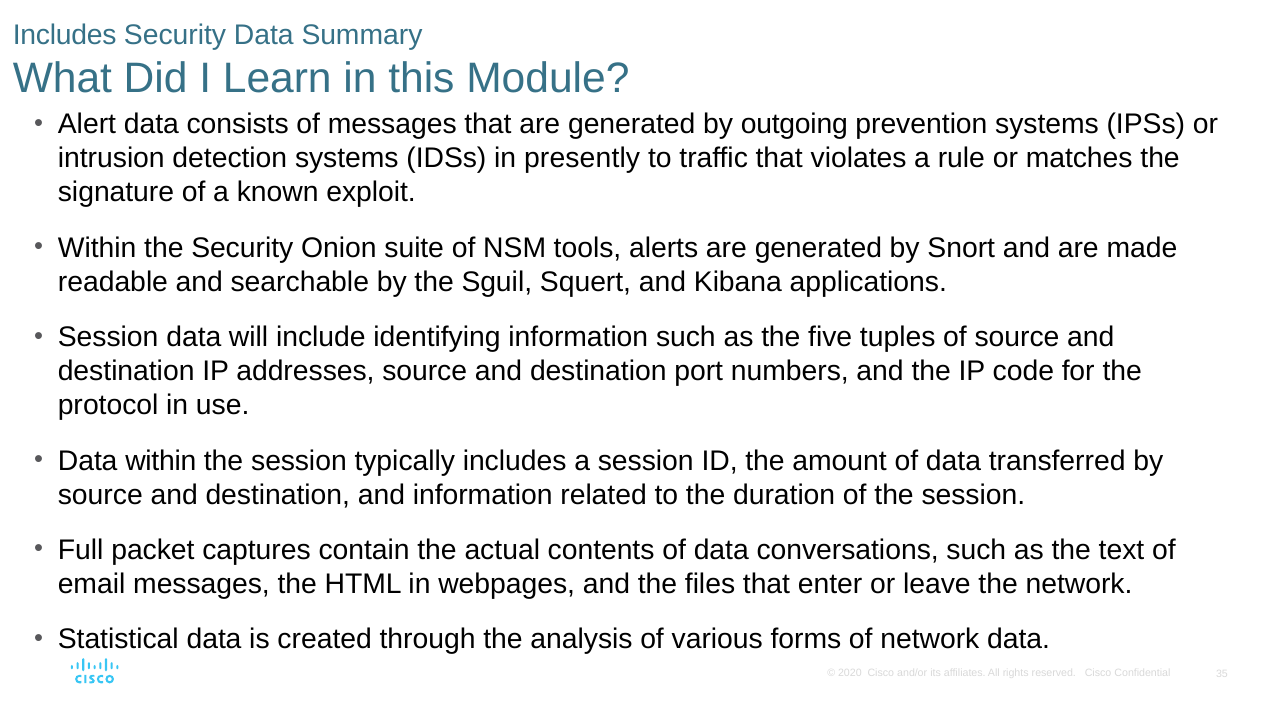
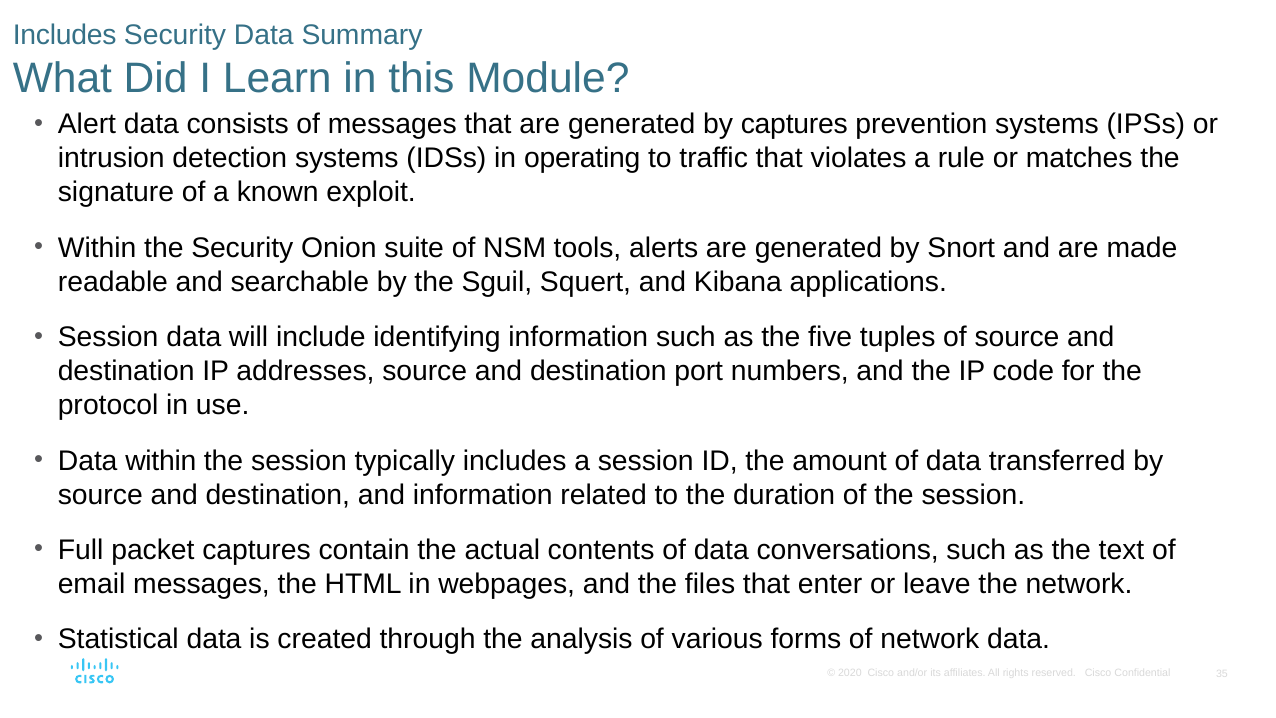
by outgoing: outgoing -> captures (794, 125)
presently: presently -> operating (582, 159)
